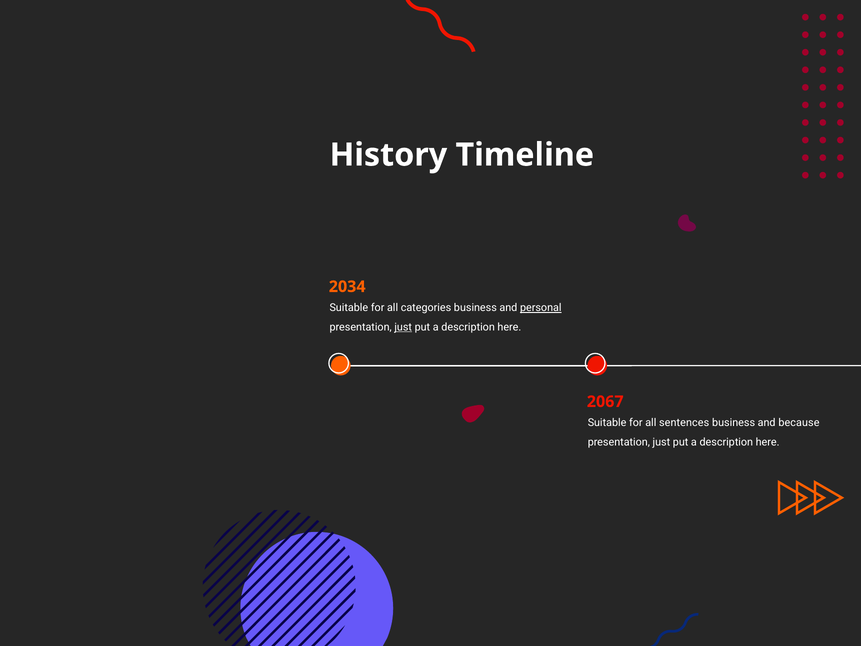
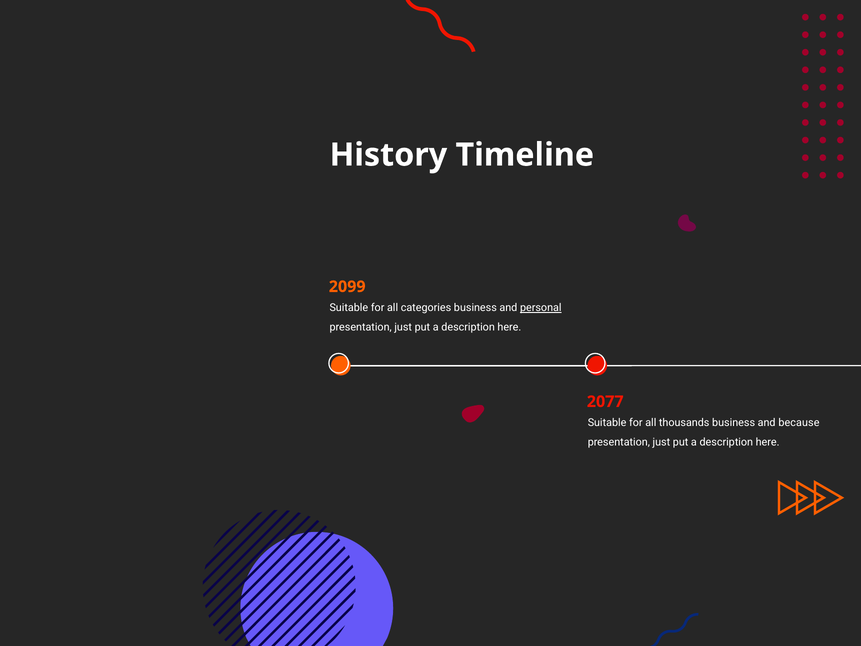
2034: 2034 -> 2099 (347, 287)
just underline: present -> none (403, 327)
2067: 2067 -> 2077 (605, 402)
sentences: sentences -> thousands (684, 423)
